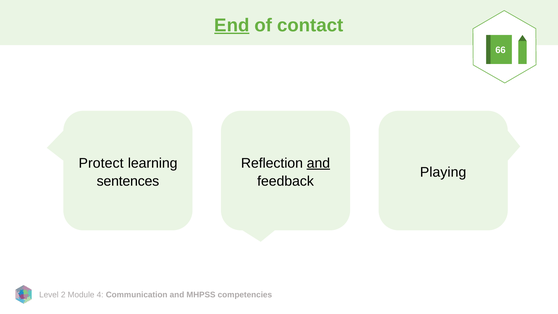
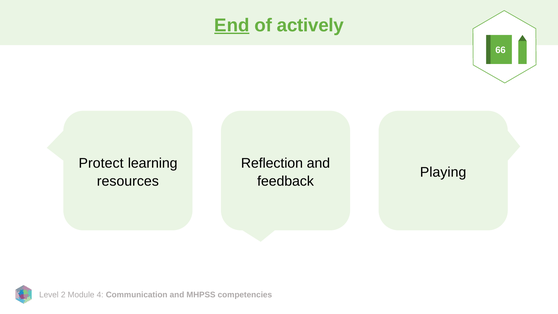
contact: contact -> actively (310, 25)
and underline: present -> none (318, 163)
sentences: sentences -> resources (128, 181)
